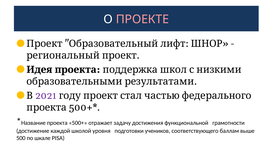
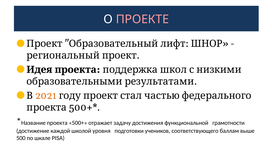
2021 colour: purple -> orange (46, 96)
